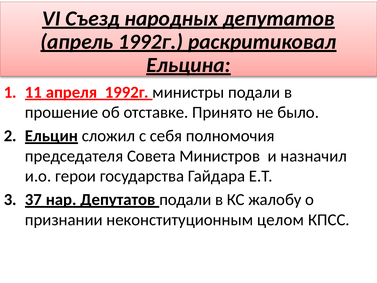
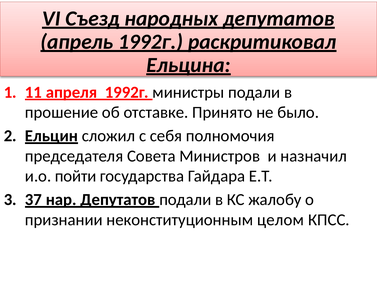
герои: герои -> пойти (76, 176)
